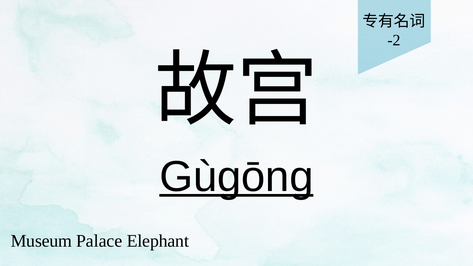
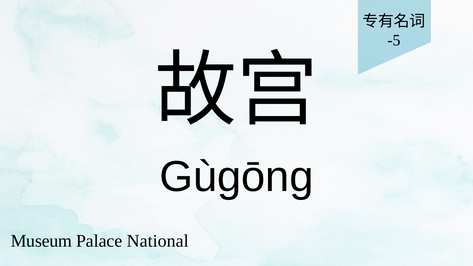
-2: -2 -> -5 (394, 40)
Gùgōng underline: present -> none (236, 177)
Elephant: Elephant -> National (158, 241)
